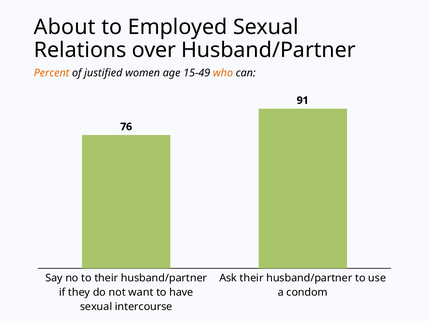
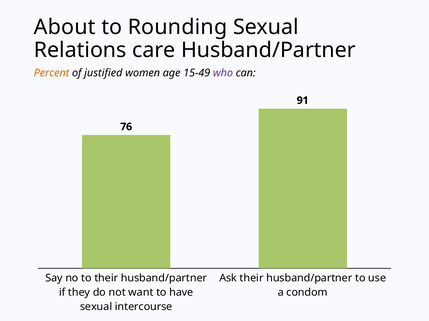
Employed: Employed -> Rounding (178, 27)
over: over -> care (154, 50)
who colour: orange -> purple (223, 73)
